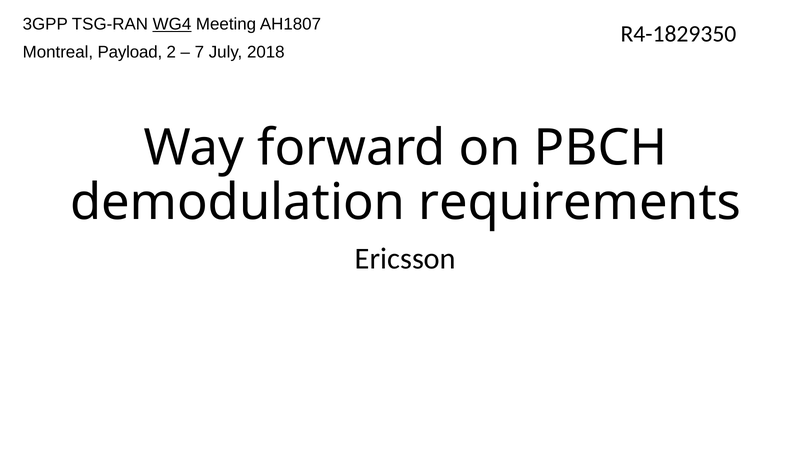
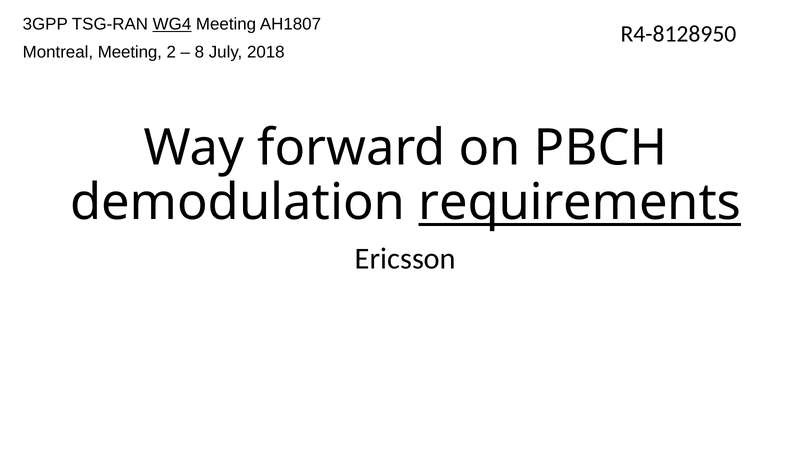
R4-1829350: R4-1829350 -> R4-8128950 (678, 34)
Montreal Payload: Payload -> Meeting (130, 52)
7: 7 -> 8 (199, 52)
requirements underline: none -> present (580, 203)
